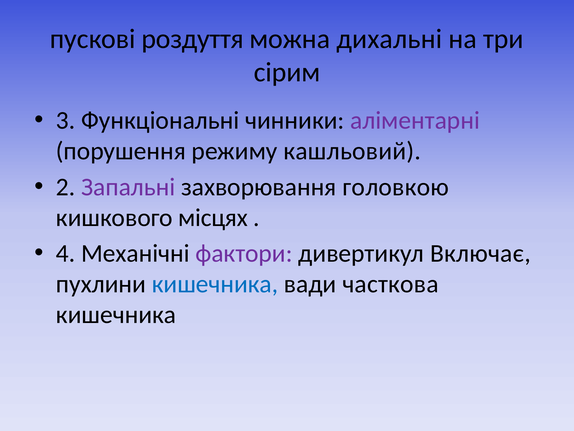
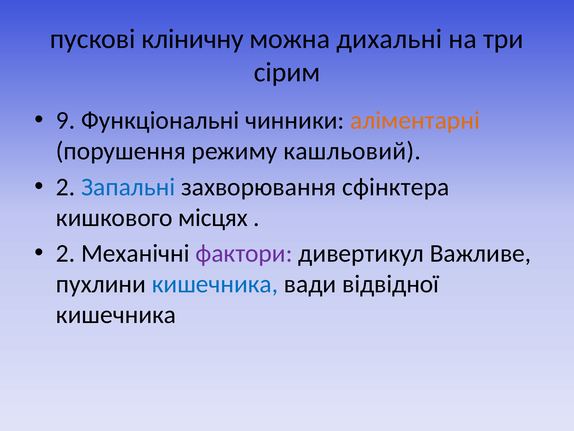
роздуття: роздуття -> кліничну (193, 39)
3: 3 -> 9 (66, 120)
аліментарні colour: purple -> orange (415, 120)
Запальні colour: purple -> blue (128, 187)
головкою: головкою -> сфінктера (396, 187)
4: 4 -> 2 (66, 253)
Включає: Включає -> Важливе (481, 253)
часткова: часткова -> відвідної (391, 284)
